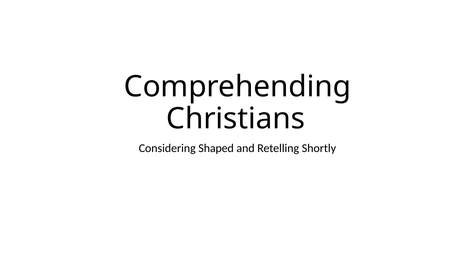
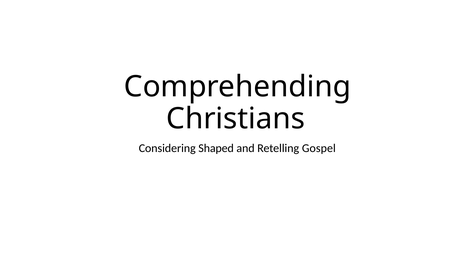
Shortly: Shortly -> Gospel (319, 148)
